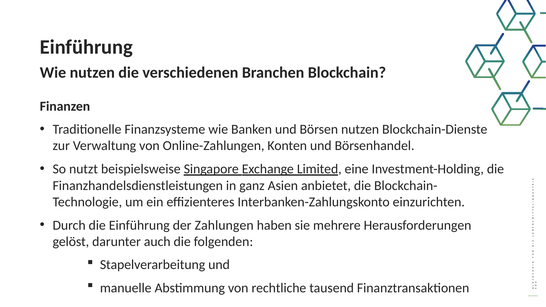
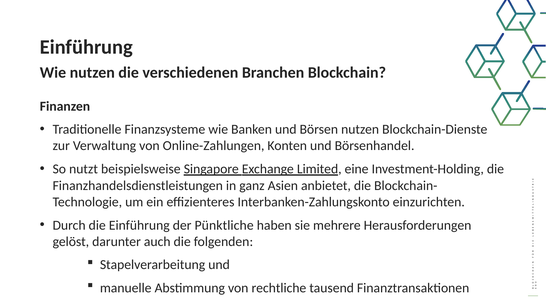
Zahlungen: Zahlungen -> Pünktliche (224, 225)
